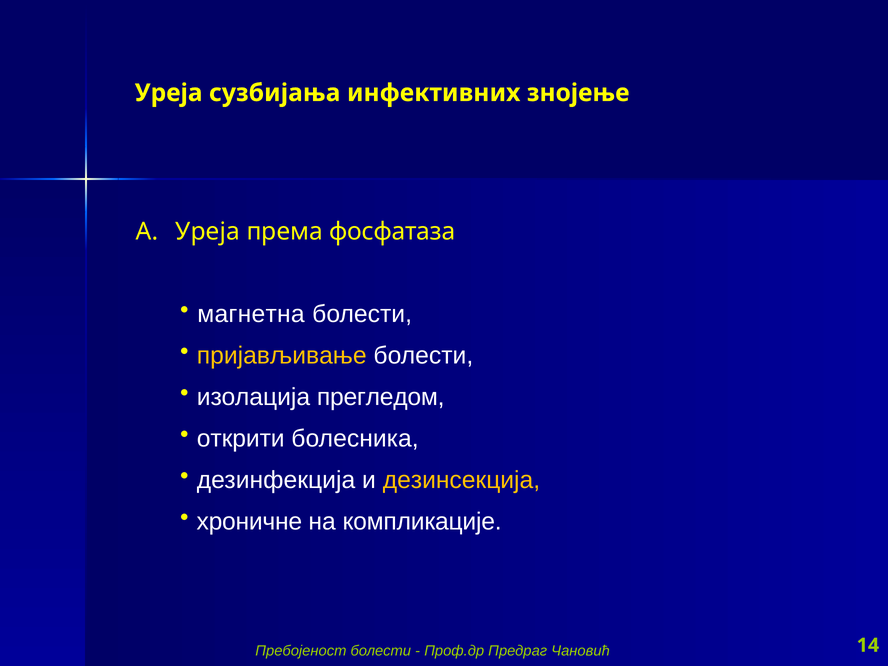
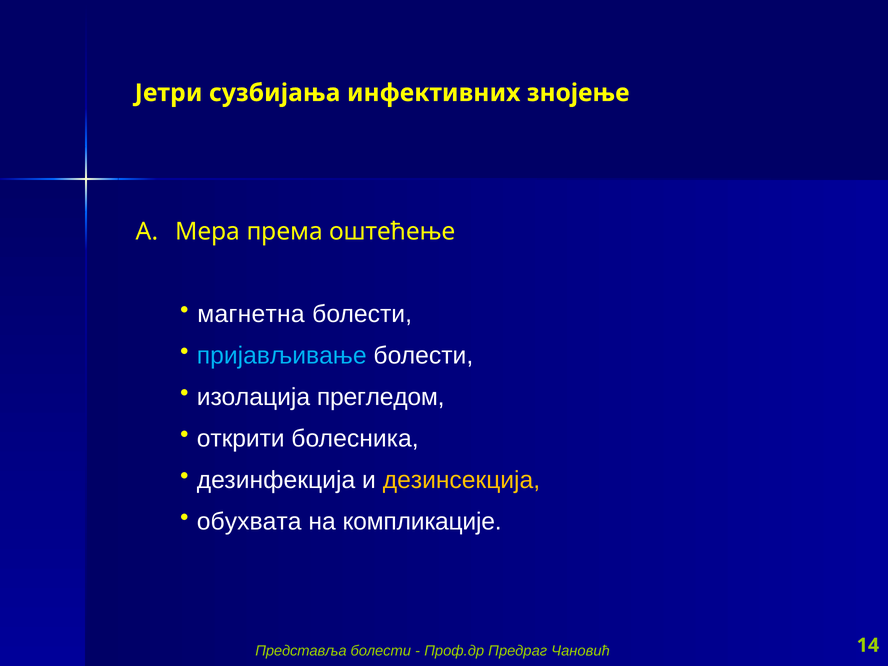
Уреја: Уреја -> Јетри (169, 93)
Уреја: Уреја -> Мера (208, 231)
фосфатаза: фосфатаза -> оштећење (392, 231)
пријављивање colour: yellow -> light blue (282, 356)
хроничне: хроничне -> обухвата (249, 521)
Пребојеност: Пребојеност -> Представља (301, 651)
